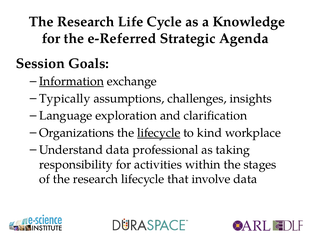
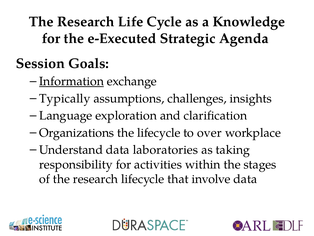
e-Referred: e-Referred -> e-Executed (122, 38)
lifecycle underline: present -> none (159, 132)
kind: kind -> over (209, 132)
professional: professional -> laboratories (165, 150)
